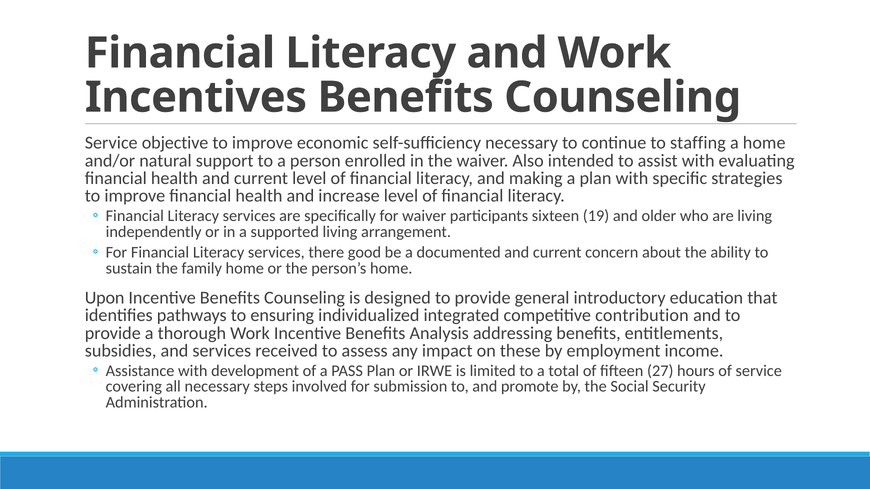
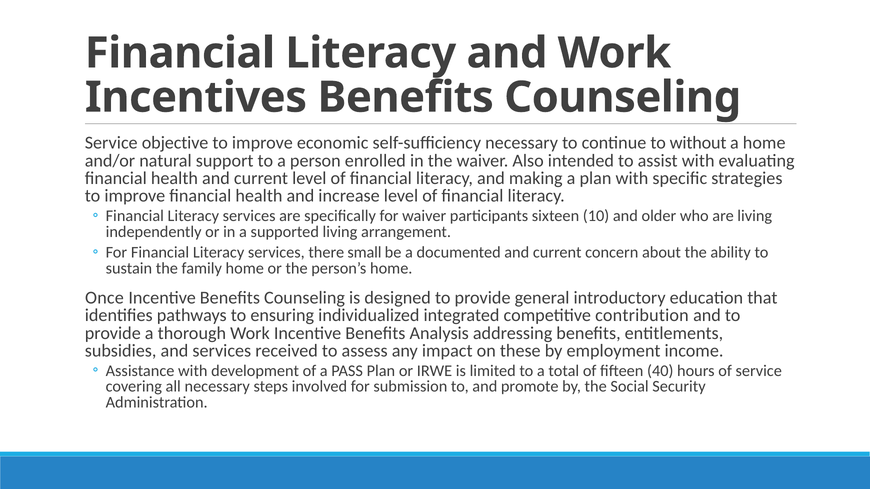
staffing: staffing -> without (698, 143)
19: 19 -> 10 (596, 216)
good: good -> small (365, 253)
Upon: Upon -> Once (104, 298)
27: 27 -> 40 (660, 371)
